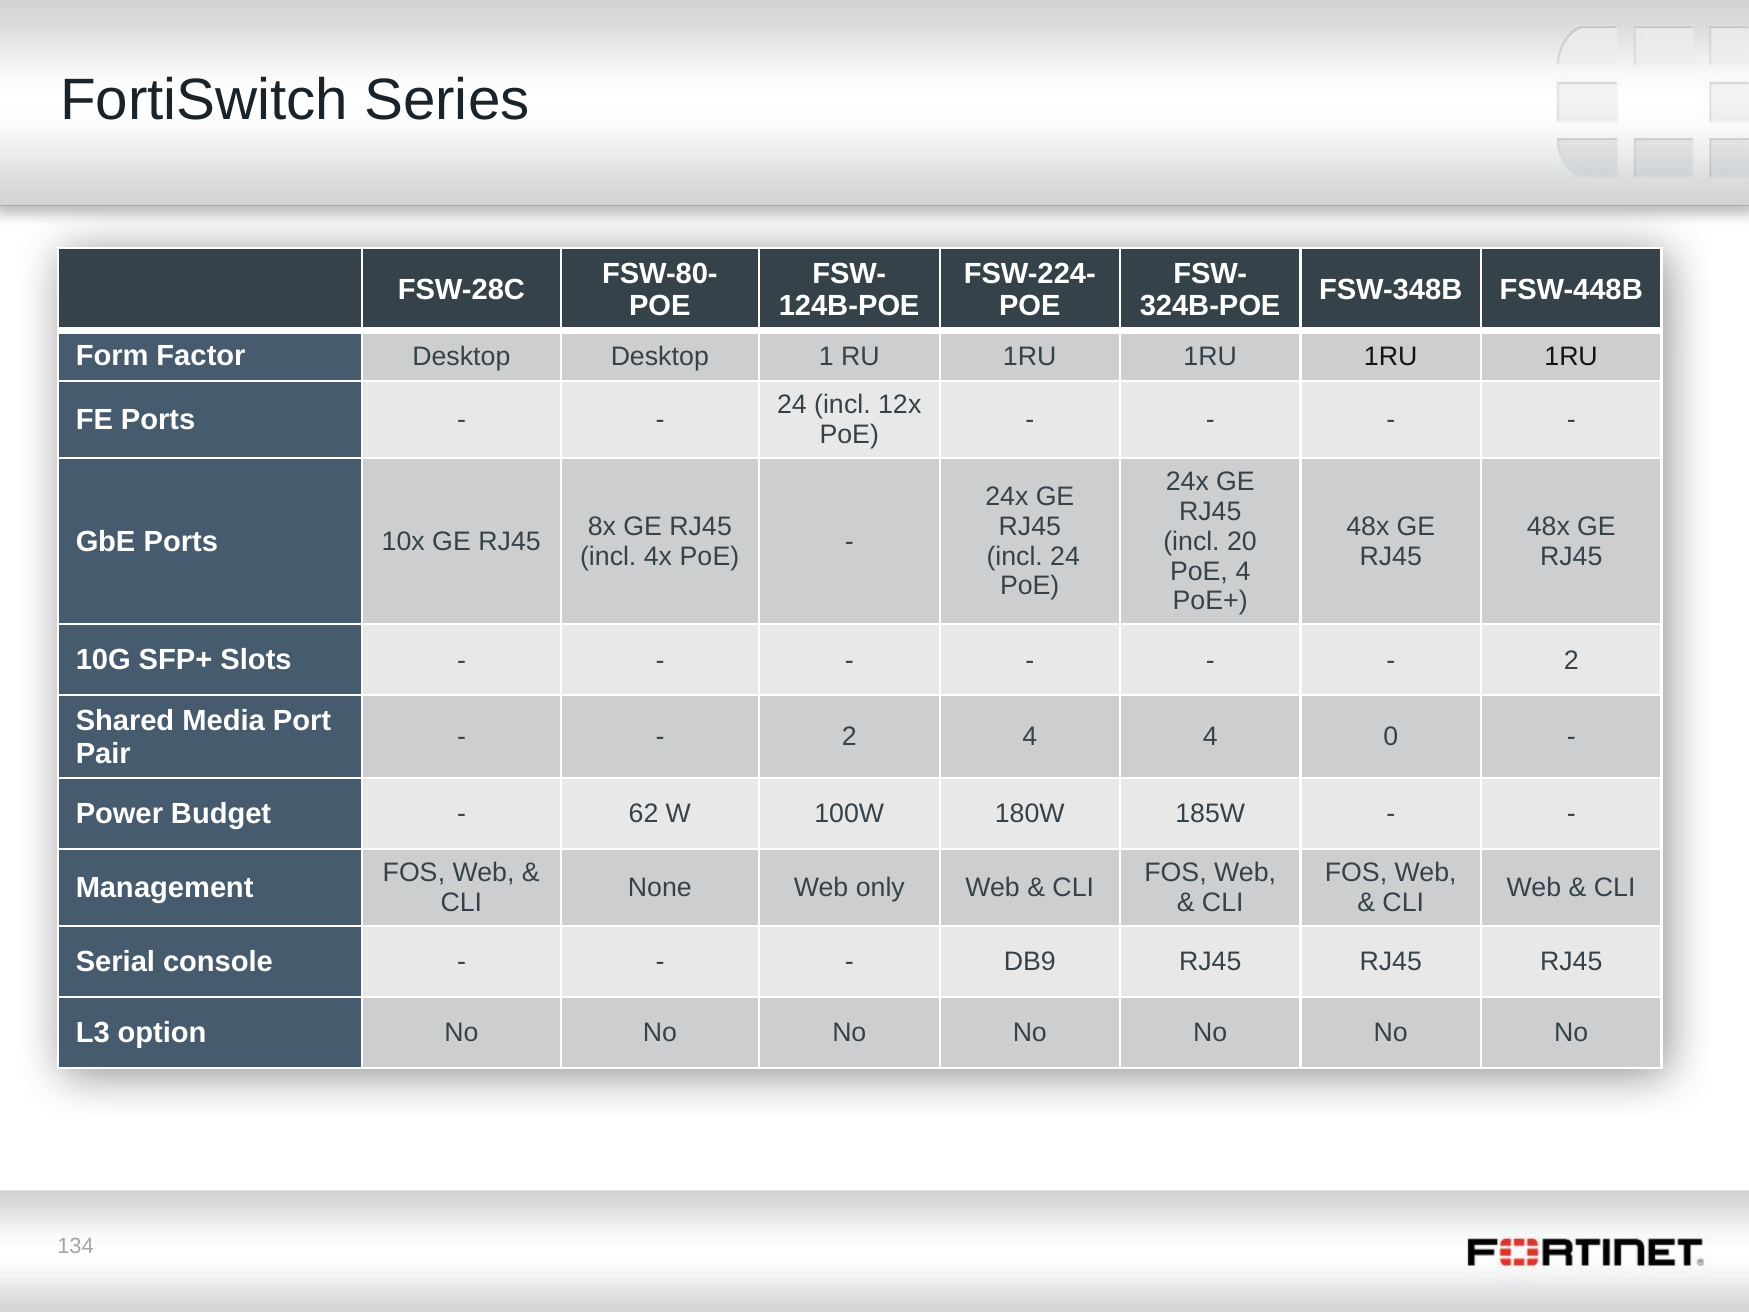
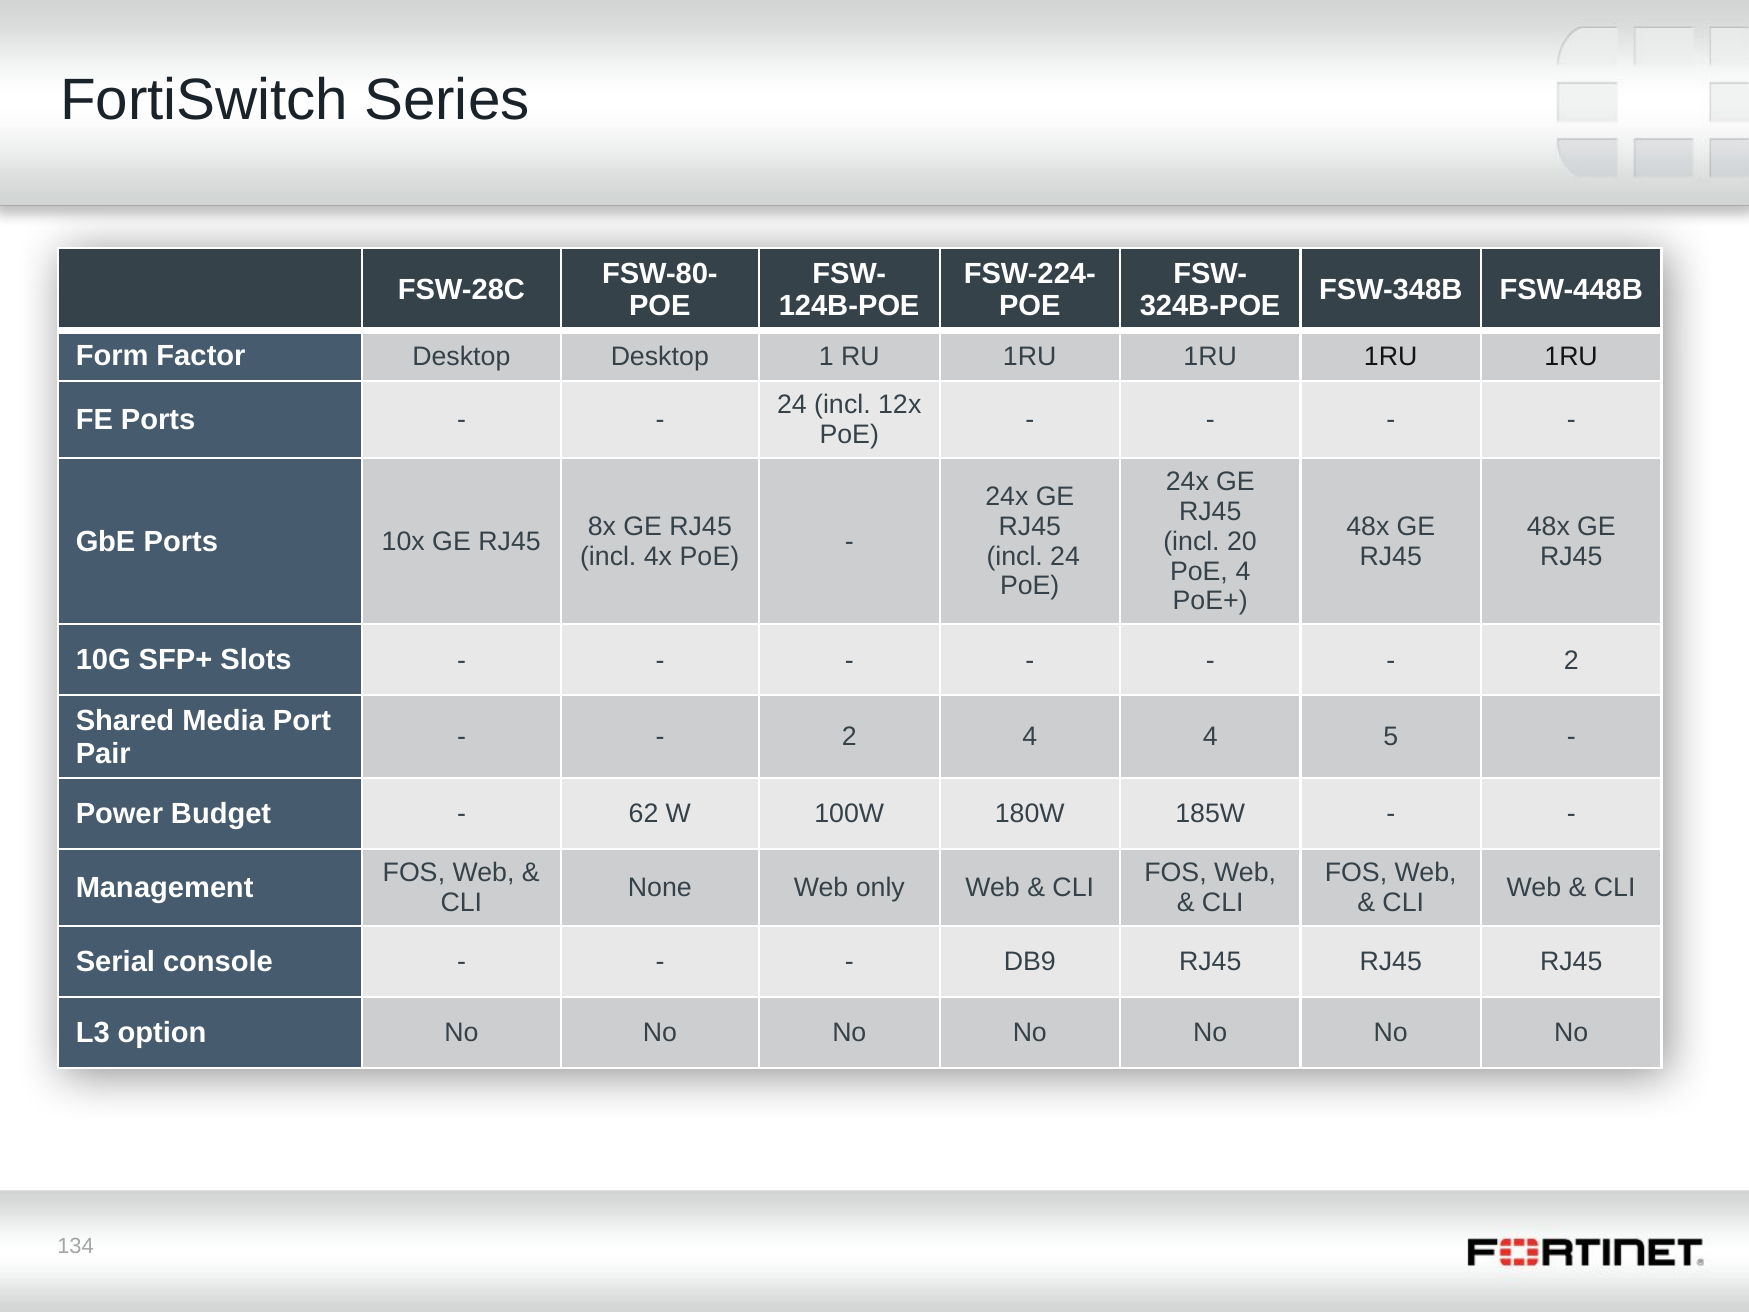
0: 0 -> 5 (1391, 737)
